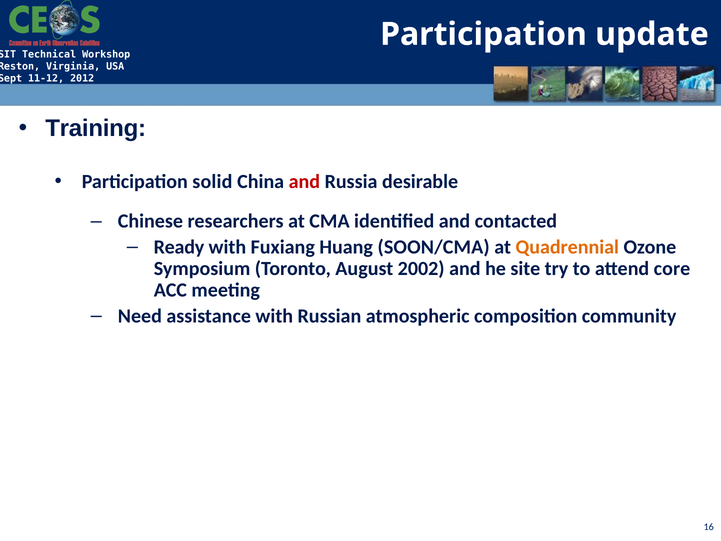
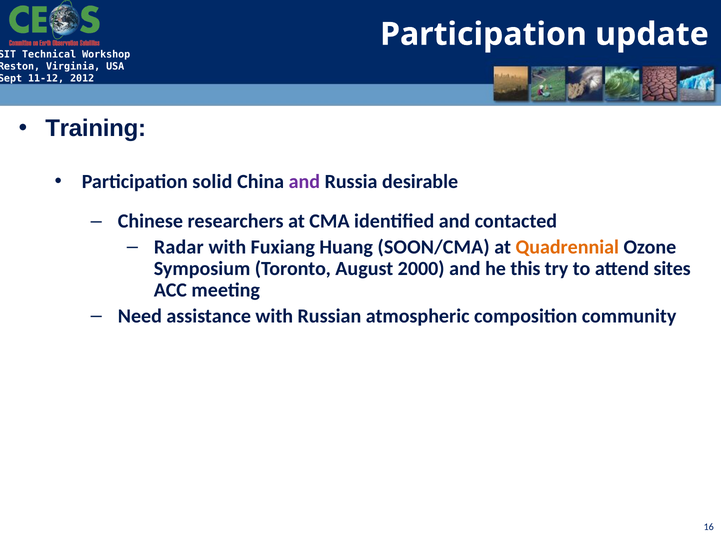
and colour: red -> purple (304, 182)
Ready: Ready -> Radar (179, 247)
2002: 2002 -> 2000 (421, 269)
site: site -> this (525, 269)
core: core -> sites (672, 269)
